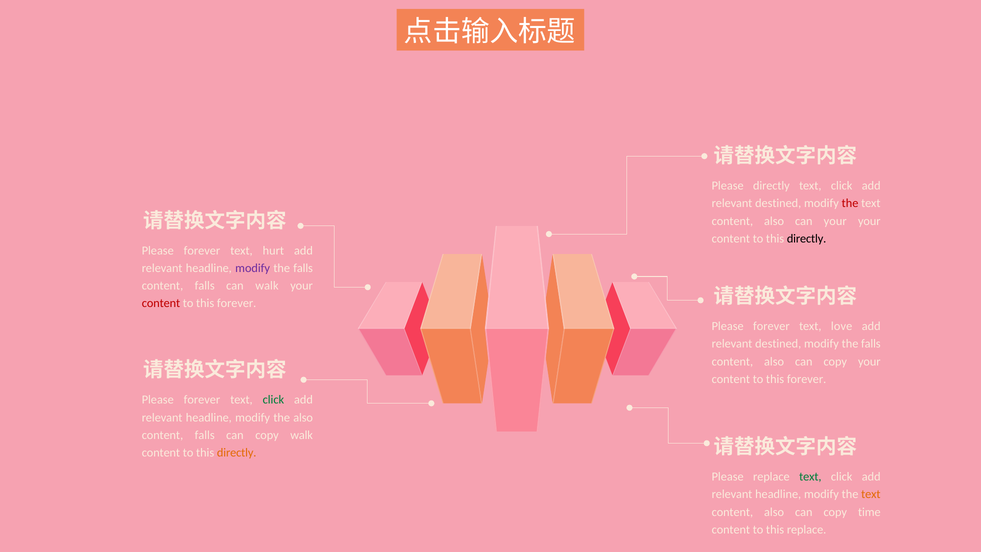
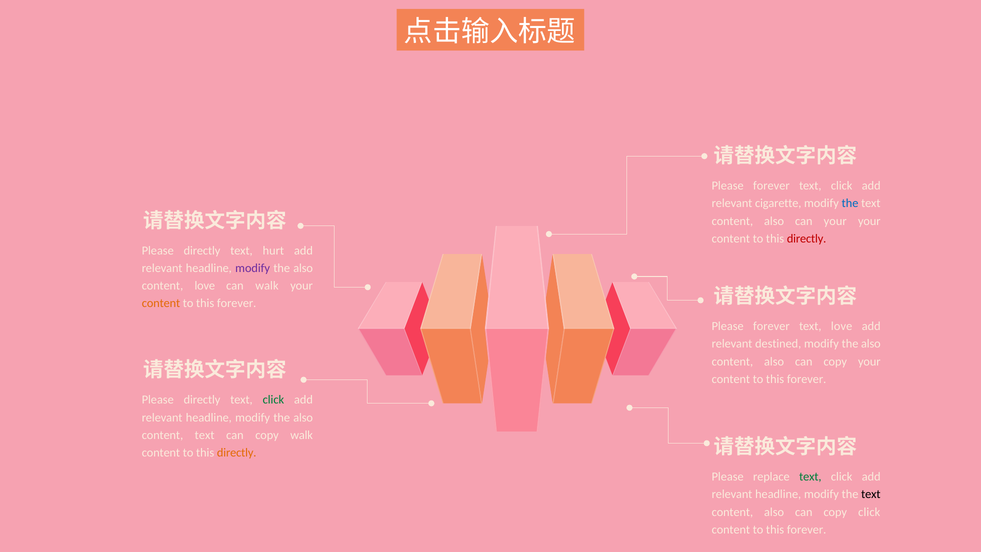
directly: directly -> forever (771, 186)
destined: destined -> cigarette (778, 203)
the colour: red -> blue (850, 203)
directly colour: black -> red (807, 239)
forever: forever -> directly (202, 250)
falls: falls -> also (303, 268)
falls: falls -> love (205, 286)
content colour: red -> orange (161, 303)
falls: falls -> also (871, 344)
forever: forever -> directly (202, 400)
falls: falls -> text (205, 435)
text colour: orange -> black (871, 494)
copy time: time -> click (869, 512)
replace: replace -> forever (807, 530)
